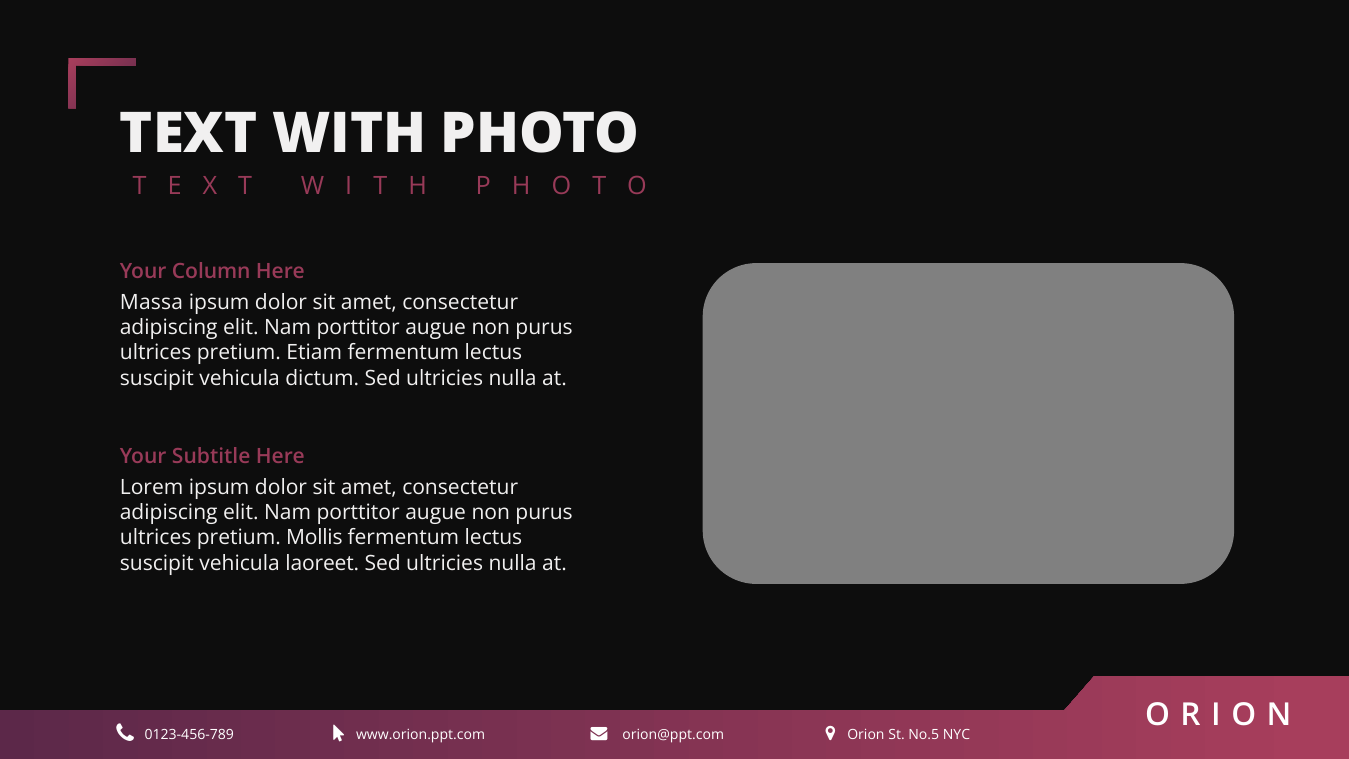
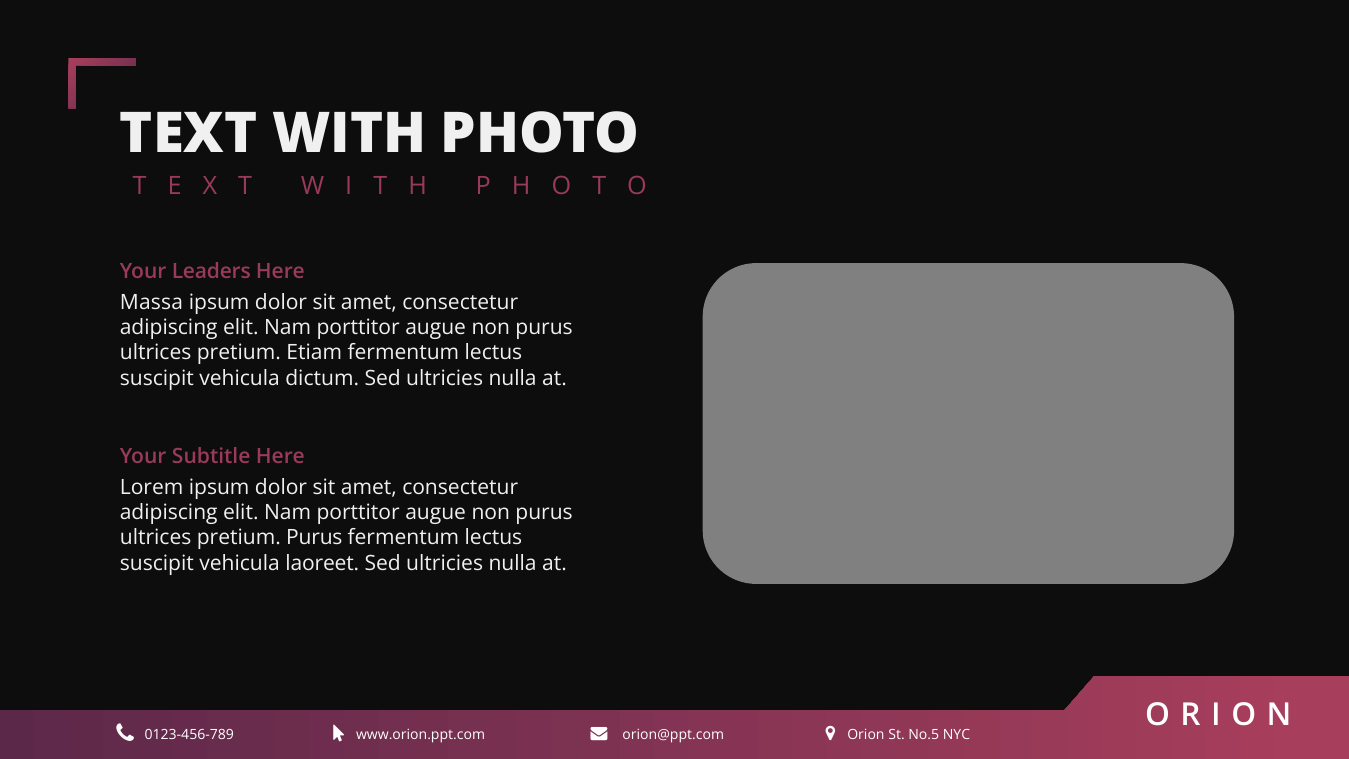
Column: Column -> Leaders (211, 272)
pretium Mollis: Mollis -> Purus (314, 538)
